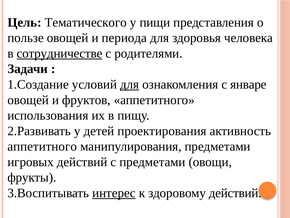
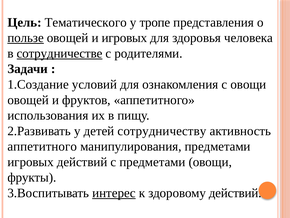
пищи: пищи -> тропе (155, 22)
пользе underline: none -> present (26, 38)
и периода: периода -> игровых (124, 38)
для underline: present -> none (130, 84)
с январе: январе -> овощи (248, 84)
проектирования: проектирования -> сотрудничеству (162, 131)
